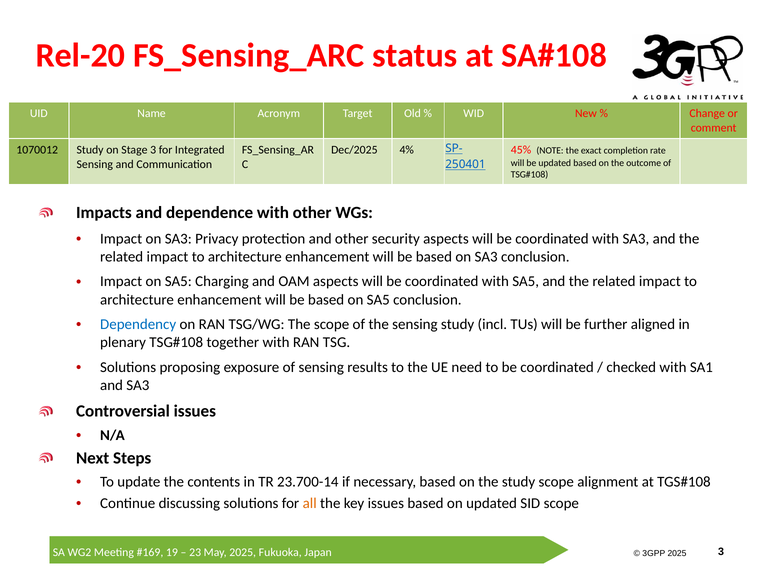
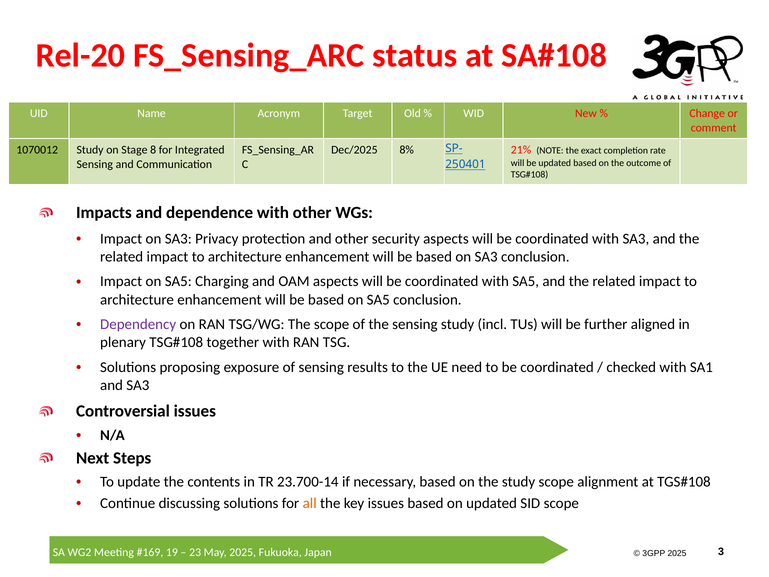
Stage 3: 3 -> 8 (153, 150)
4%: 4% -> 8% (407, 150)
45%: 45% -> 21% (521, 150)
Dependency colour: blue -> purple (138, 324)
